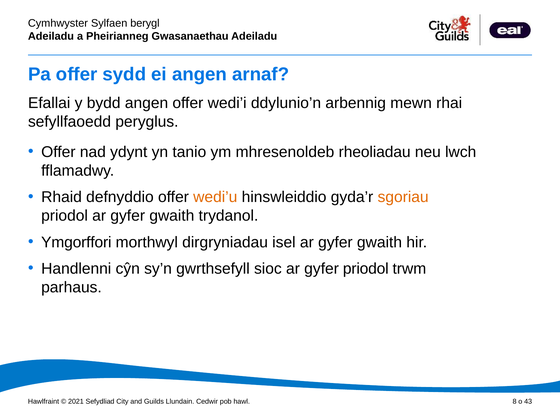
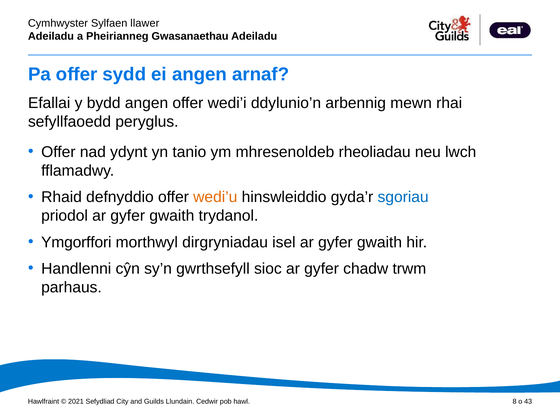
berygl: berygl -> llawer (145, 23)
sgoriau colour: orange -> blue (403, 197)
gyfer priodol: priodol -> chadw (366, 269)
